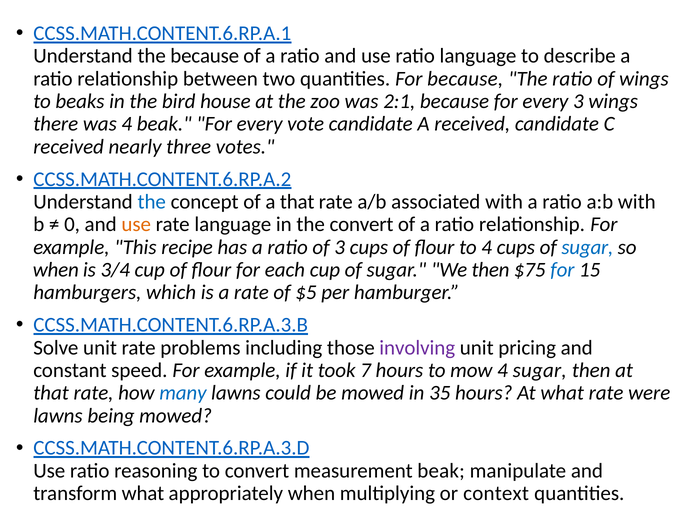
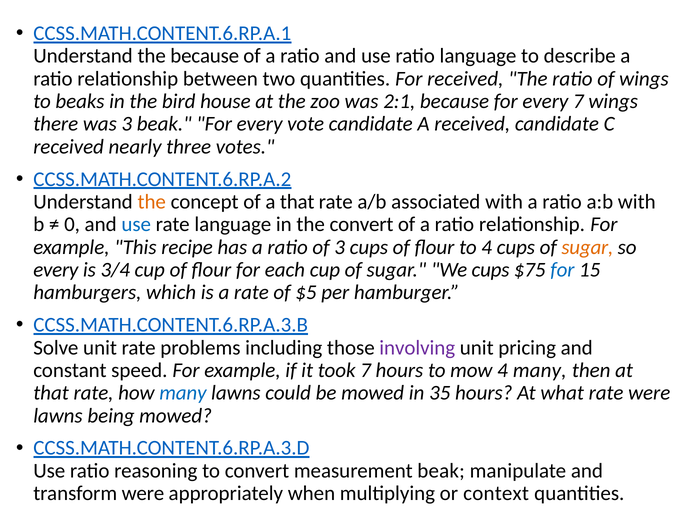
For because: because -> received (465, 79)
every 3: 3 -> 7 (578, 101)
was 4: 4 -> 3 (127, 124)
the colour: blue -> orange (152, 202)
use colour: orange -> blue (136, 225)
sugar colour: blue -> orange (587, 247)
when: when -> every (56, 270)
We then: then -> cups (491, 270)
4 sugar: sugar -> many (540, 370)
transform what: what -> were (143, 494)
